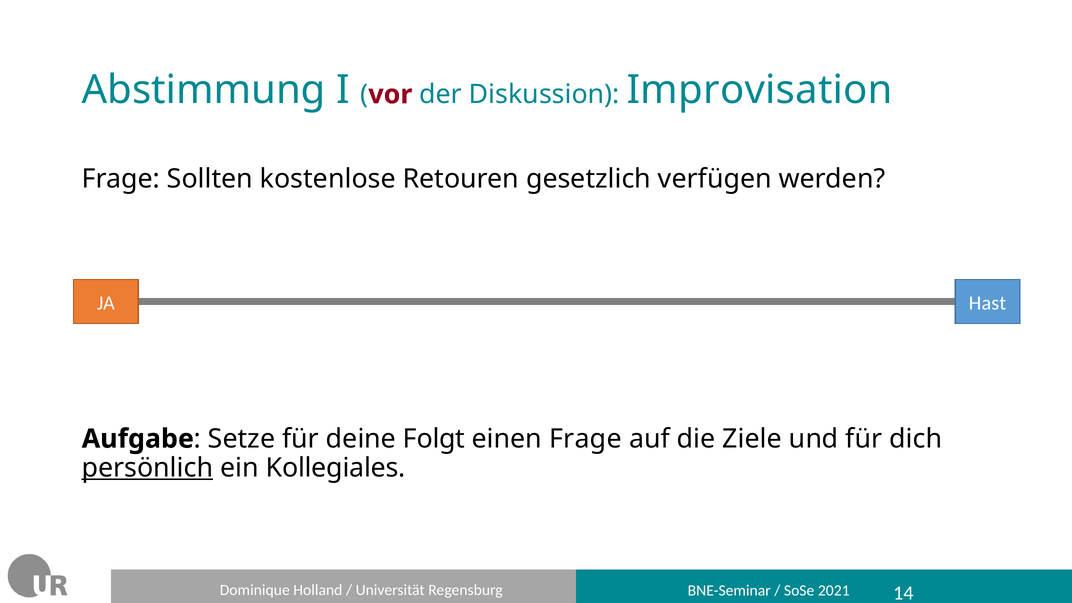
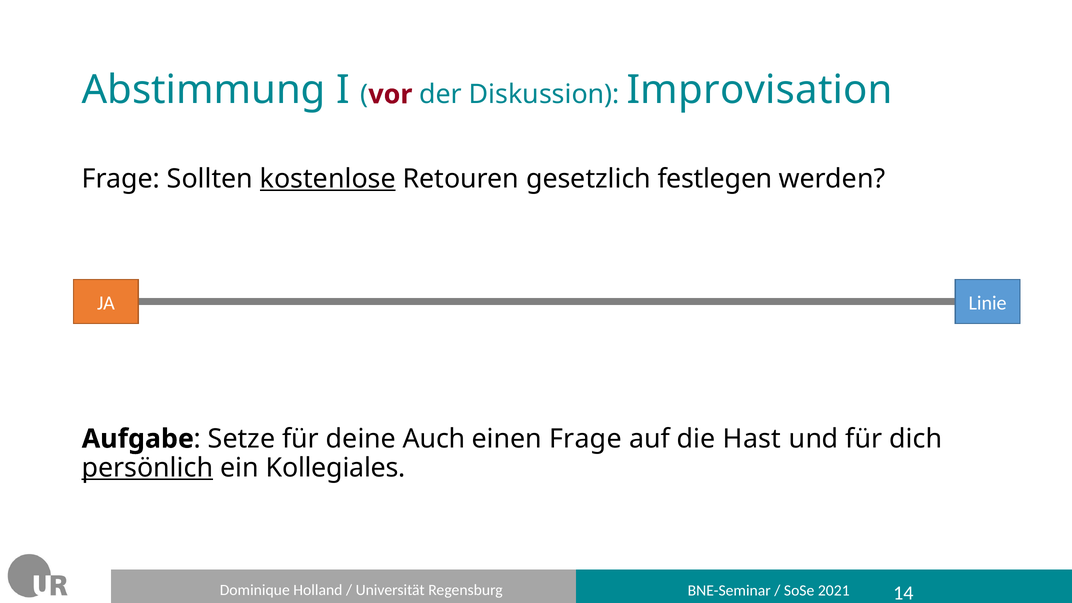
kostenlose underline: none -> present (328, 179)
verfügen: verfügen -> festlegen (715, 179)
Hast: Hast -> Linie (988, 303)
Folgt: Folgt -> Auch (434, 439)
Ziele: Ziele -> Hast (752, 439)
